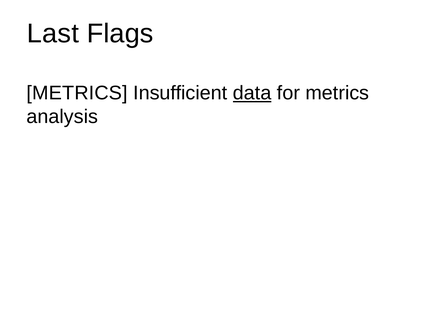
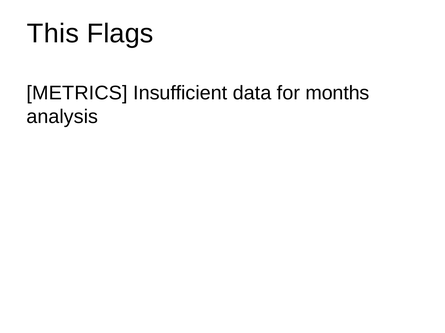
Last: Last -> This (53, 34)
data underline: present -> none (252, 93)
for metrics: metrics -> months (337, 93)
